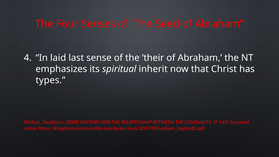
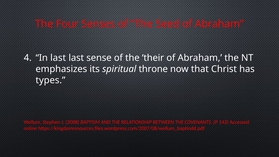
In laid: laid -> last (58, 58)
inherit: inherit -> throne (153, 69)
